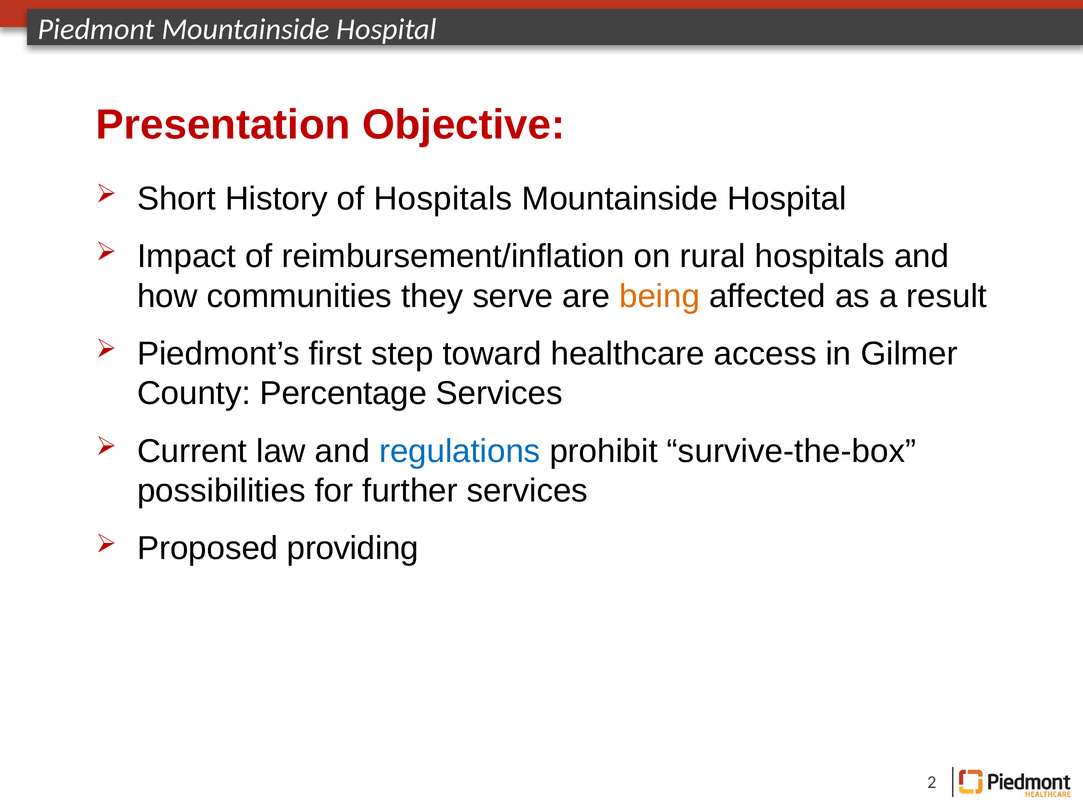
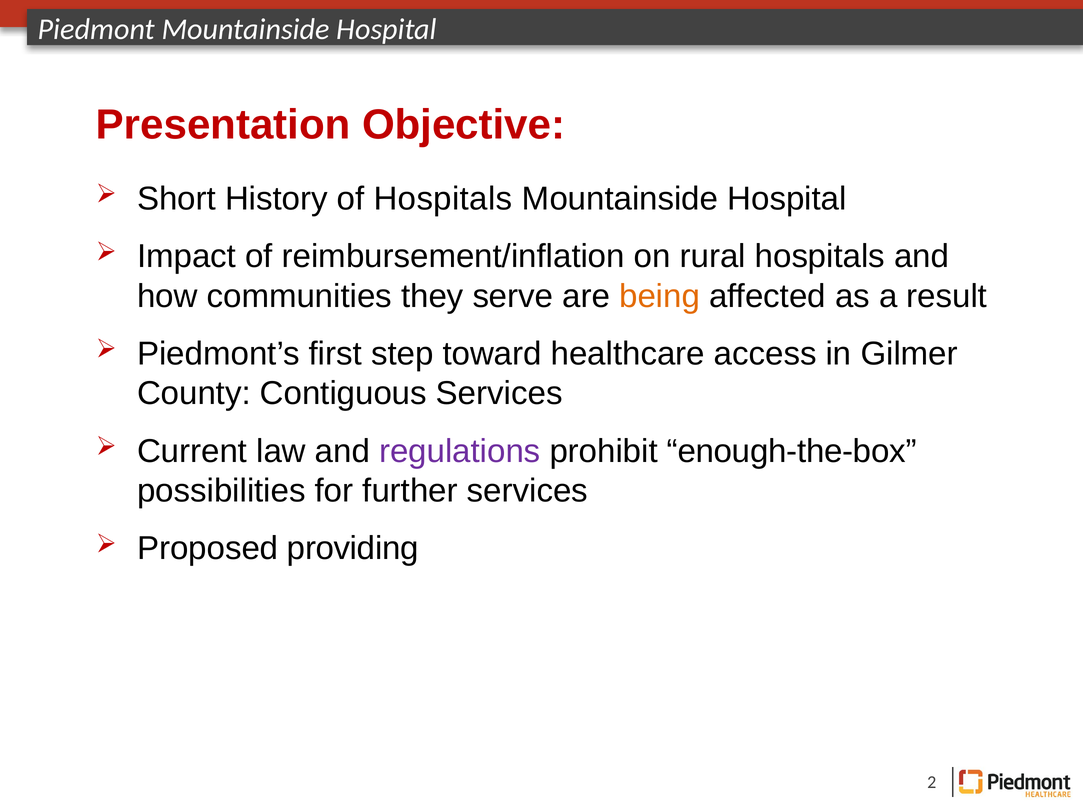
Percentage: Percentage -> Contiguous (343, 394)
regulations colour: blue -> purple (460, 451)
survive-the-box: survive-the-box -> enough-the-box (792, 451)
